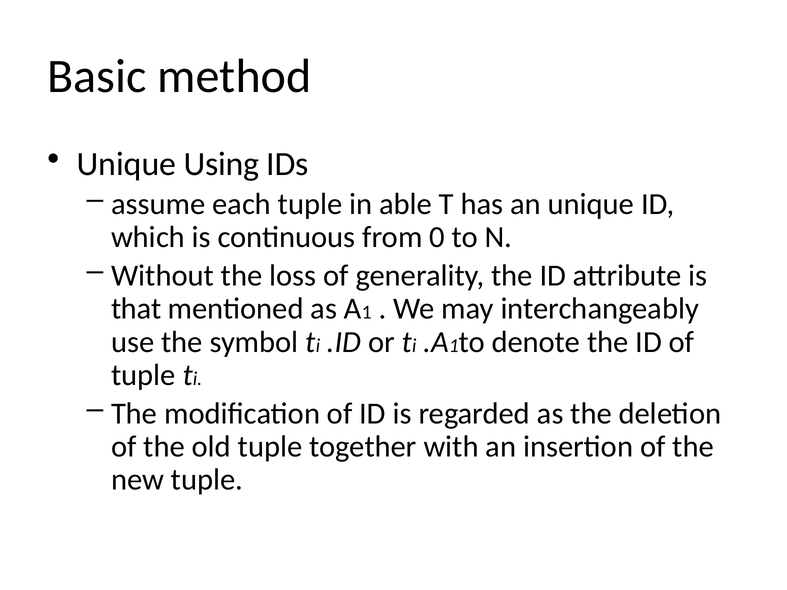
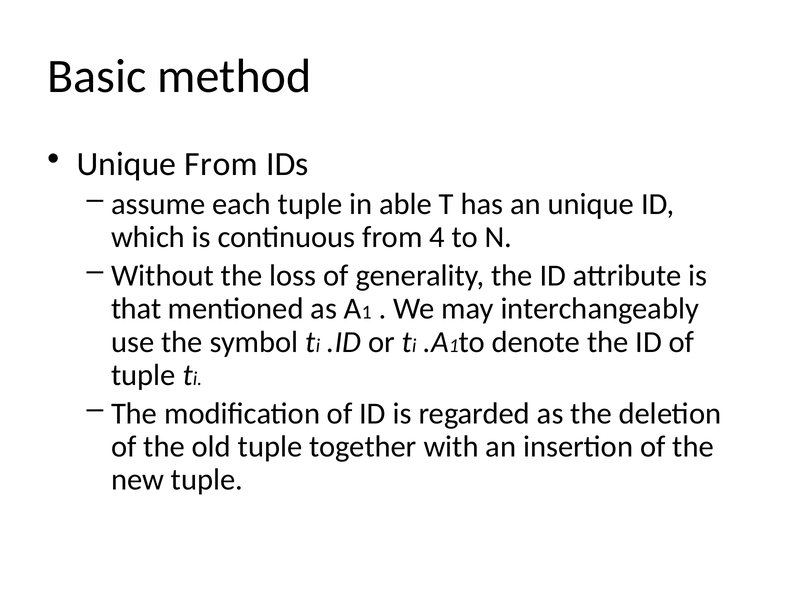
Unique Using: Using -> From (221, 164)
0: 0 -> 4 (437, 237)
